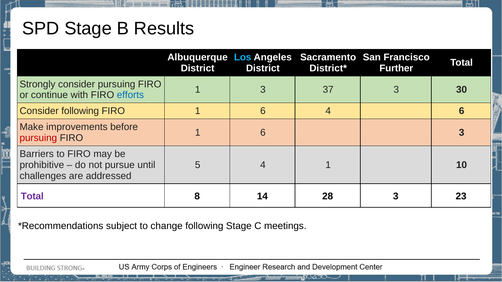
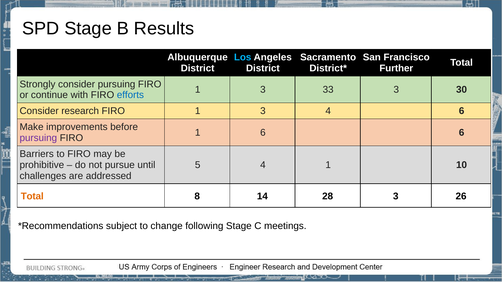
37: 37 -> 33 (328, 90)
Consider following: following -> research (80, 111)
6: 6 -> 3 (263, 111)
6 3: 3 -> 6 (462, 133)
pursuing colour: red -> purple (38, 138)
Total colour: purple -> orange (32, 197)
23: 23 -> 26 (461, 197)
